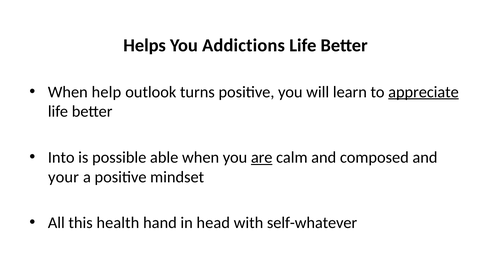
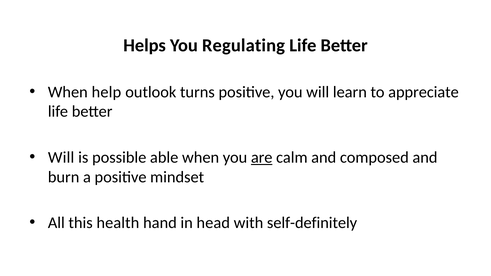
Addictions: Addictions -> Regulating (243, 45)
appreciate underline: present -> none (423, 92)
Into: Into -> Will (61, 157)
your: your -> burn (64, 177)
self-whatever: self-whatever -> self-definitely (312, 223)
